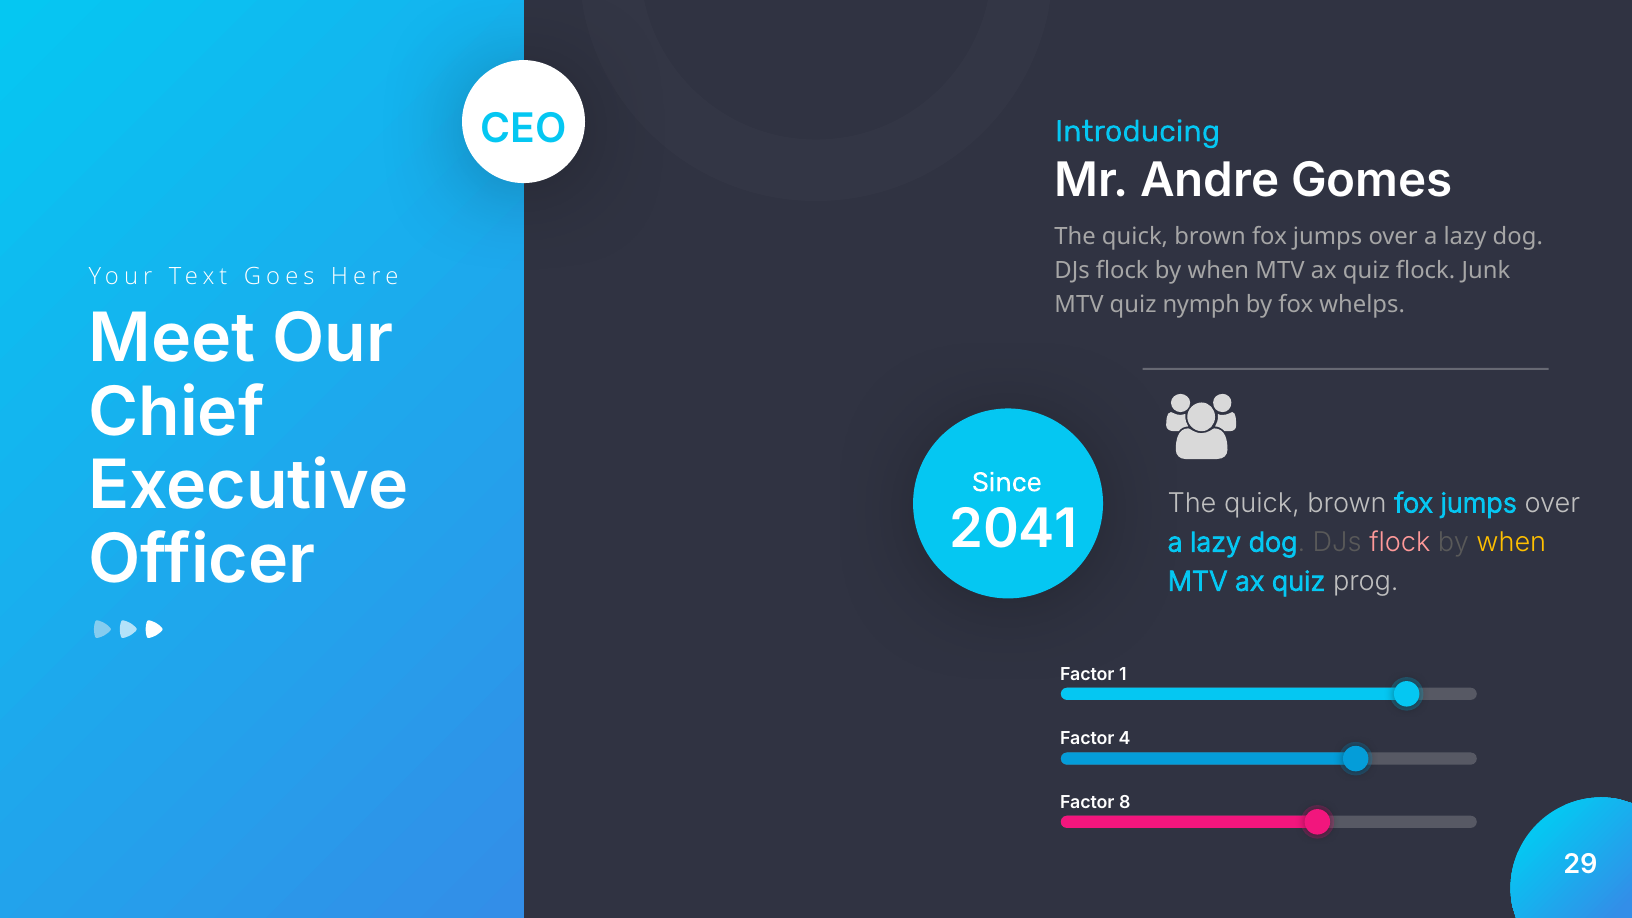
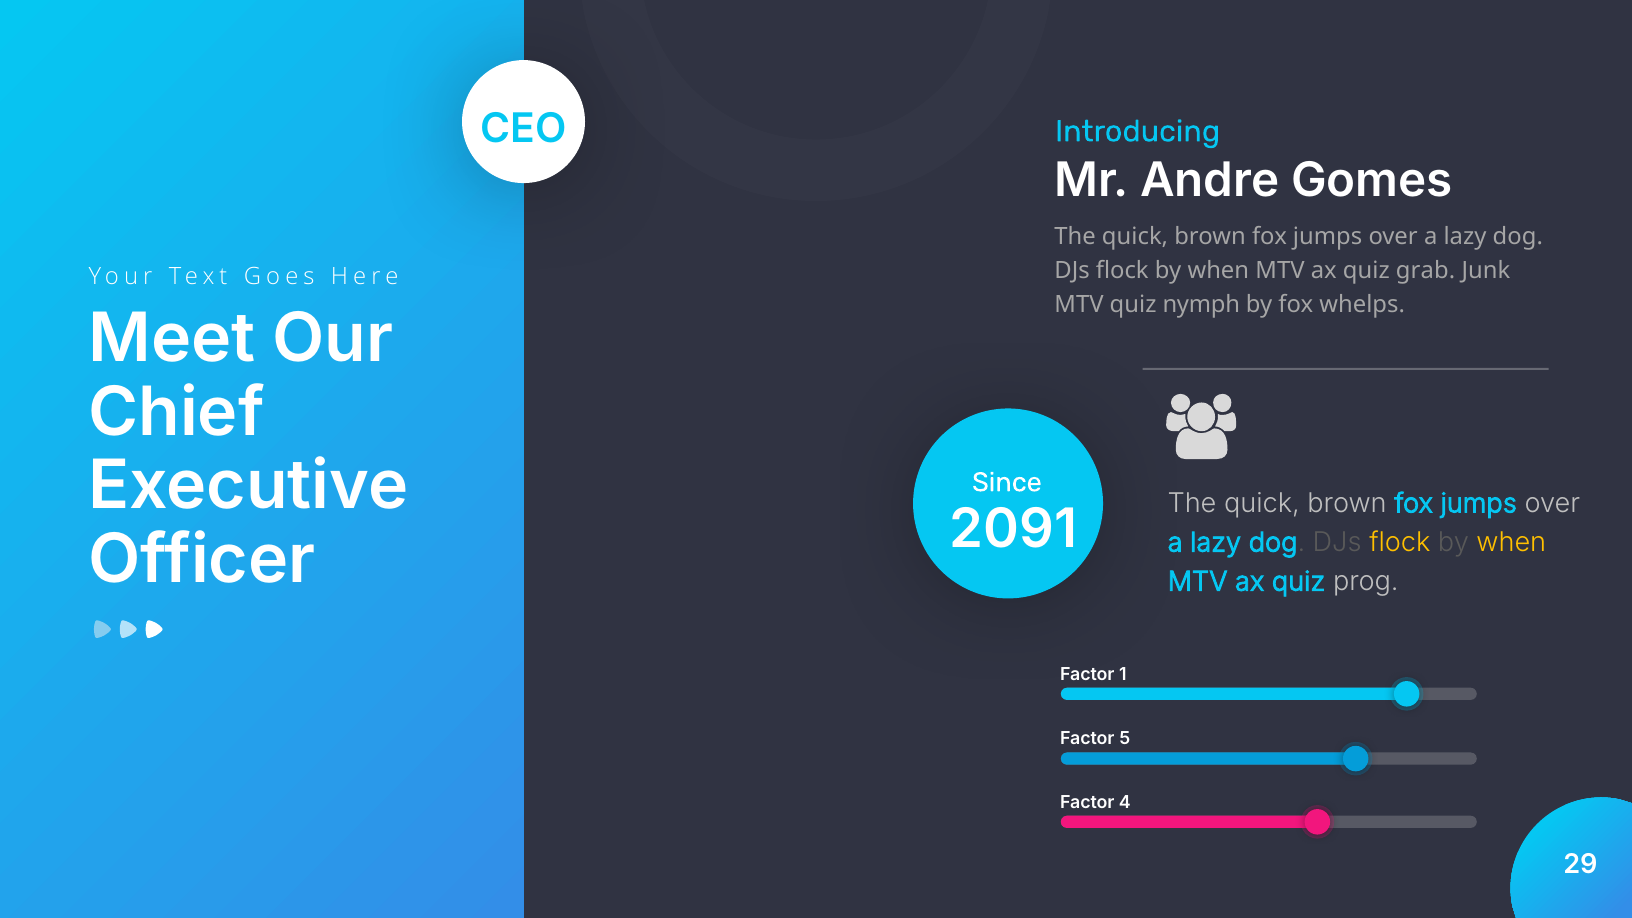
quiz flock: flock -> grab (1426, 271)
2041: 2041 -> 2091 (1013, 530)
flock colour: pink -> yellow (1400, 543)
4: 4 -> 5 (1125, 739)
8: 8 -> 4 (1125, 802)
